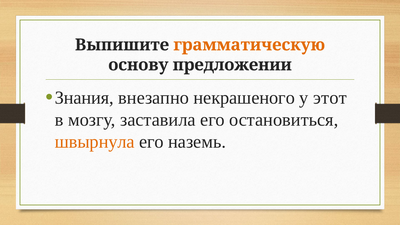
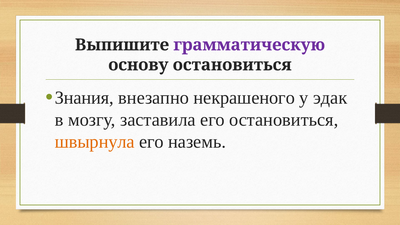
грамматическую colour: orange -> purple (249, 45)
основу предложении: предложении -> остановиться (232, 65)
этот: этот -> эдак (330, 98)
